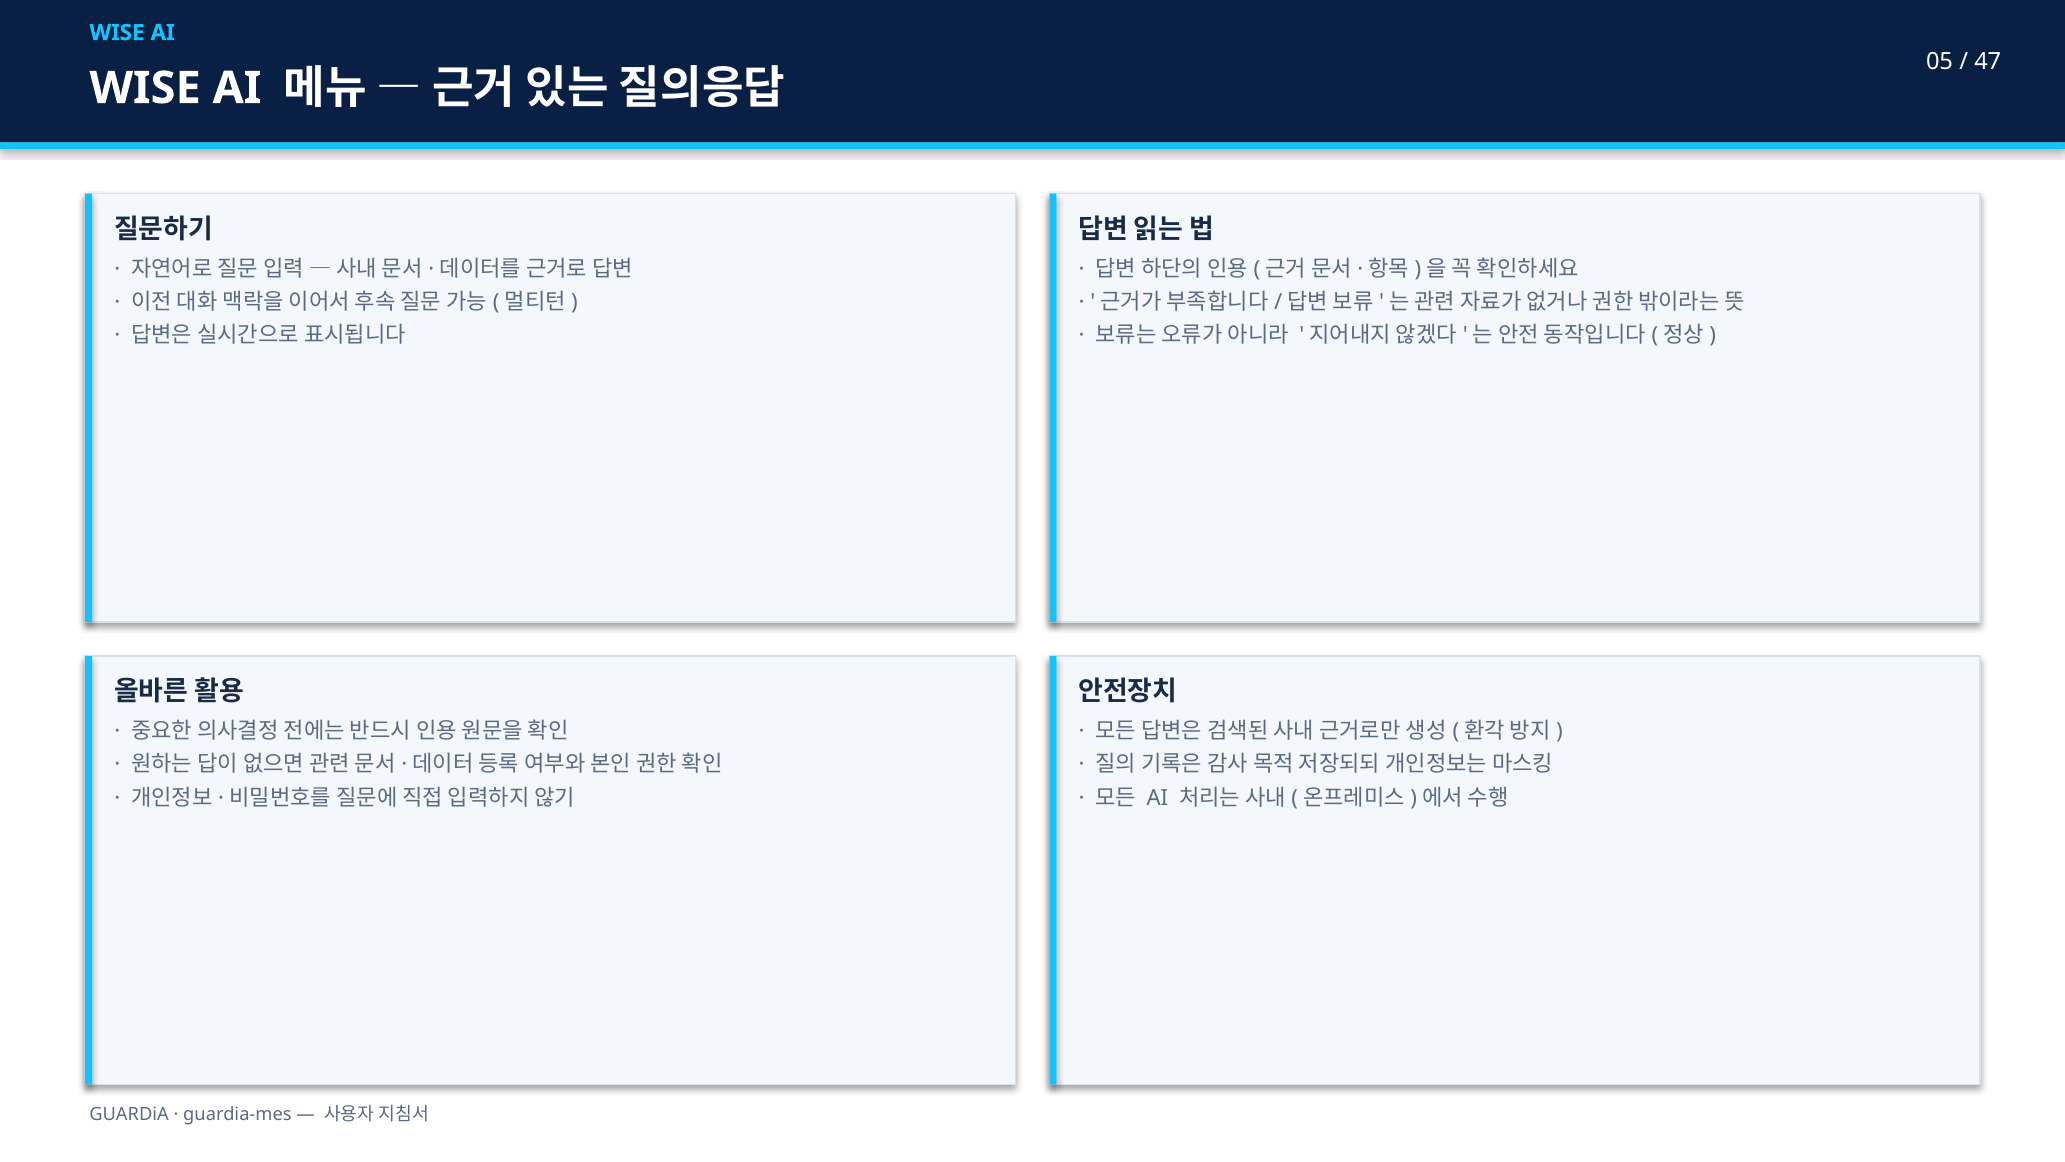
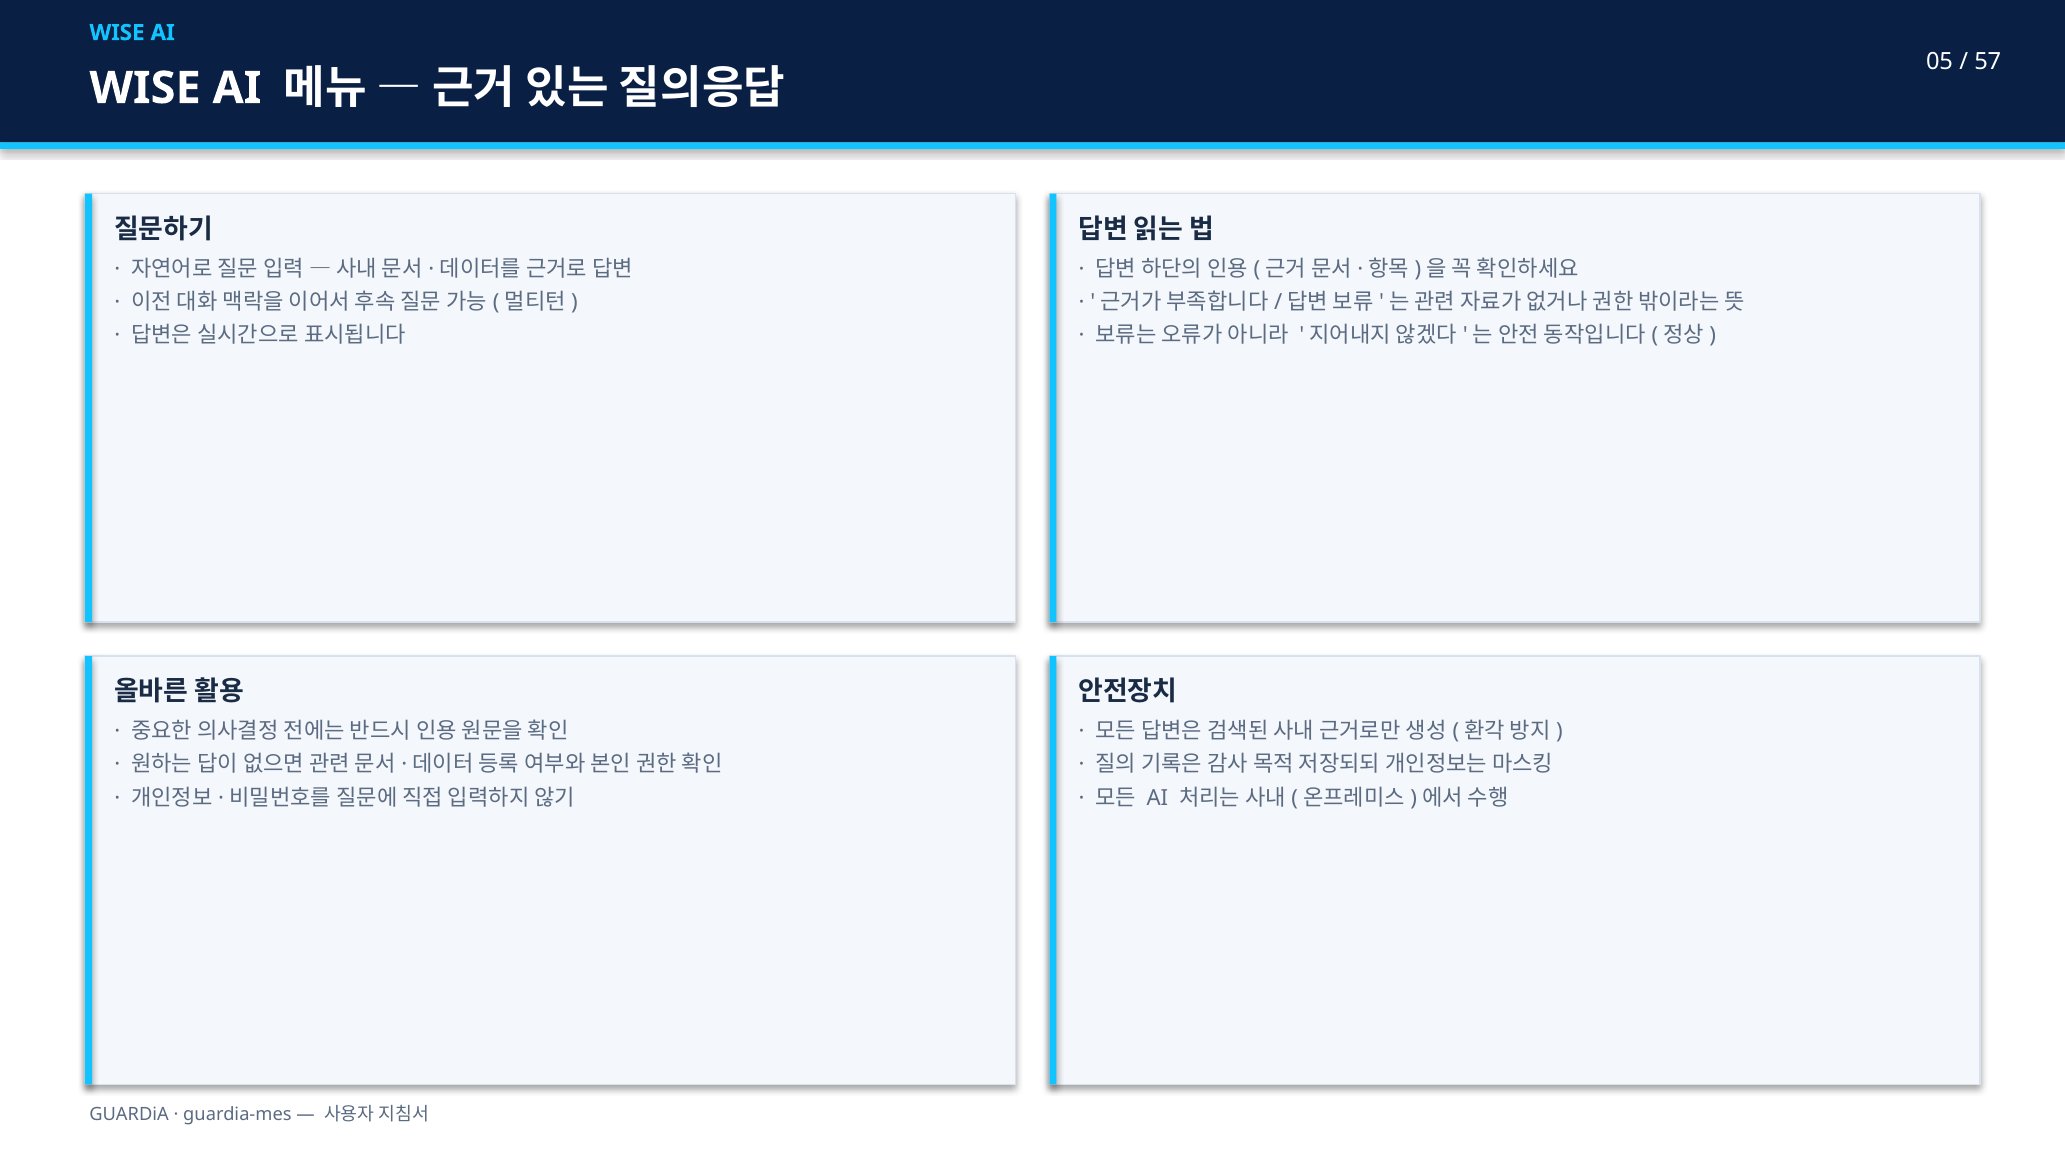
47: 47 -> 57 (1988, 61)
